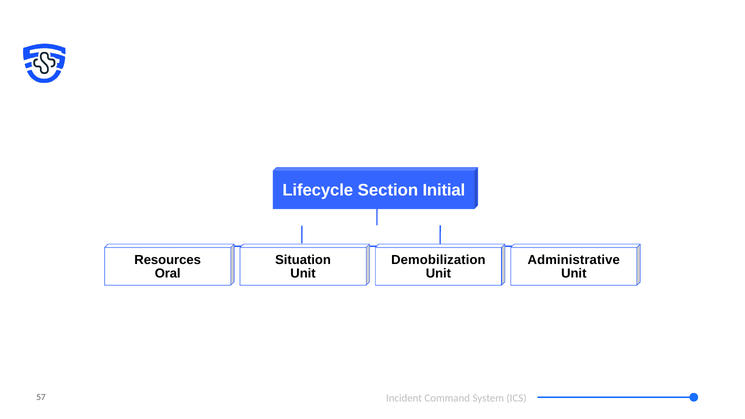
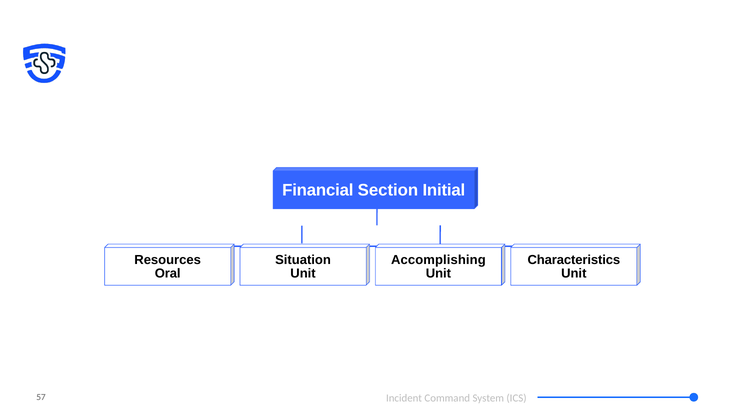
Lifecycle: Lifecycle -> Financial (318, 190)
Demobilization: Demobilization -> Accomplishing (438, 260)
Administrative: Administrative -> Characteristics (574, 260)
